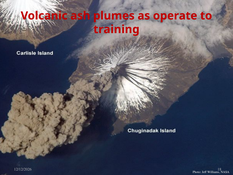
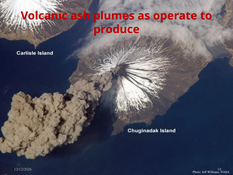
training: training -> produce (116, 29)
